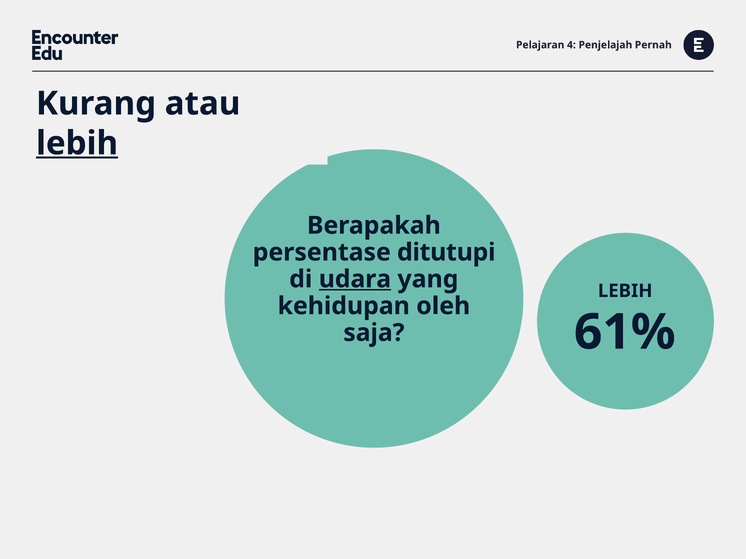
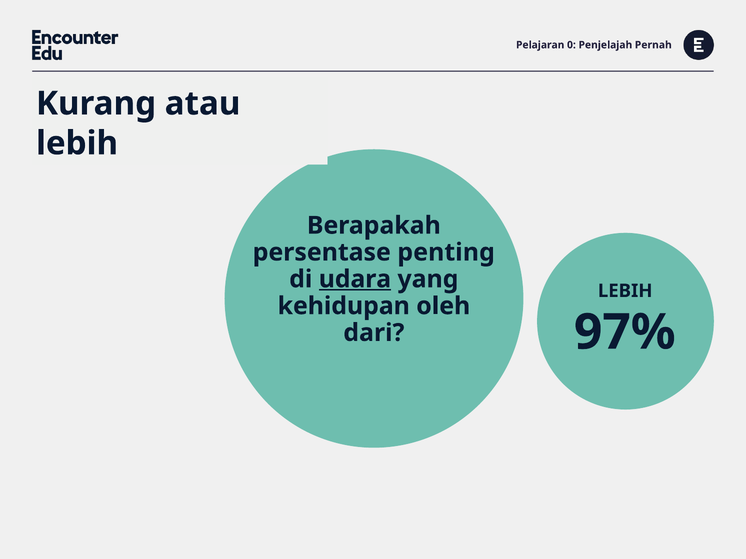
4: 4 -> 0 (571, 45)
lebih underline: present -> none (77, 143)
ditutupi: ditutupi -> penting (446, 253)
61%: 61% -> 97% (625, 333)
saja: saja -> dari (374, 333)
